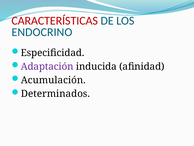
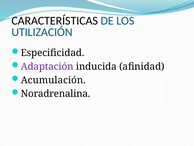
CARACTERÍSTICAS colour: red -> black (55, 21)
ENDOCRINO: ENDOCRINO -> UTILIZACIÓN (42, 32)
Determinados: Determinados -> Noradrenalina (56, 93)
